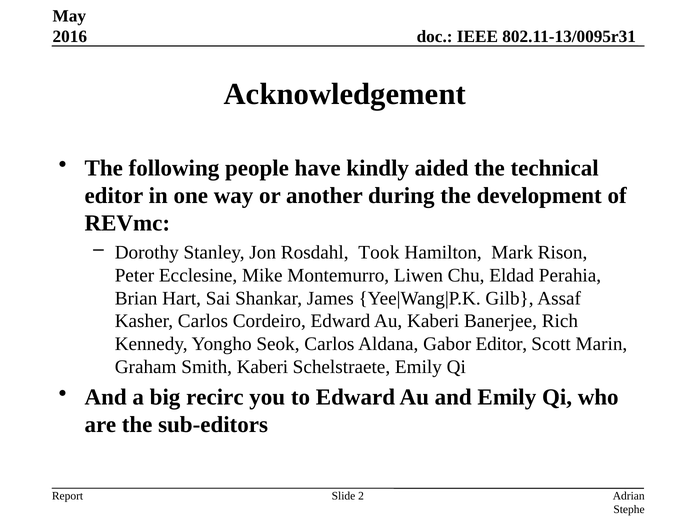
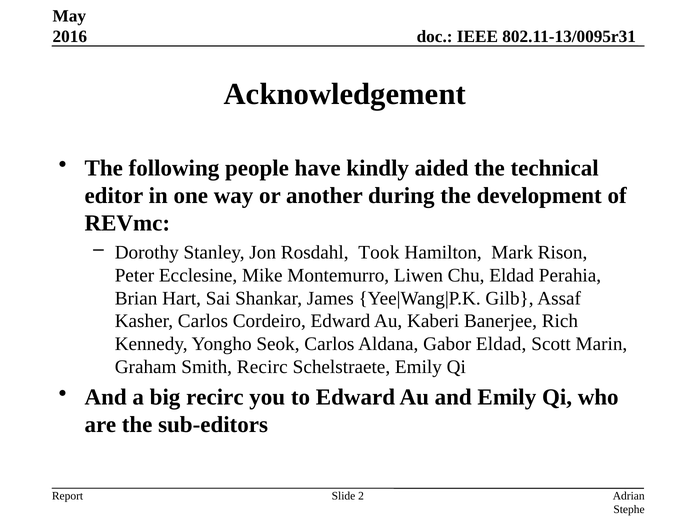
Gabor Editor: Editor -> Eldad (501, 344)
Smith Kaberi: Kaberi -> Recirc (262, 367)
